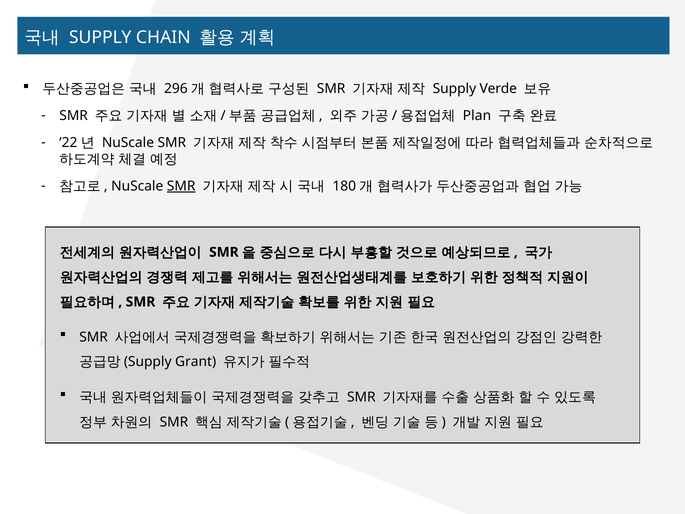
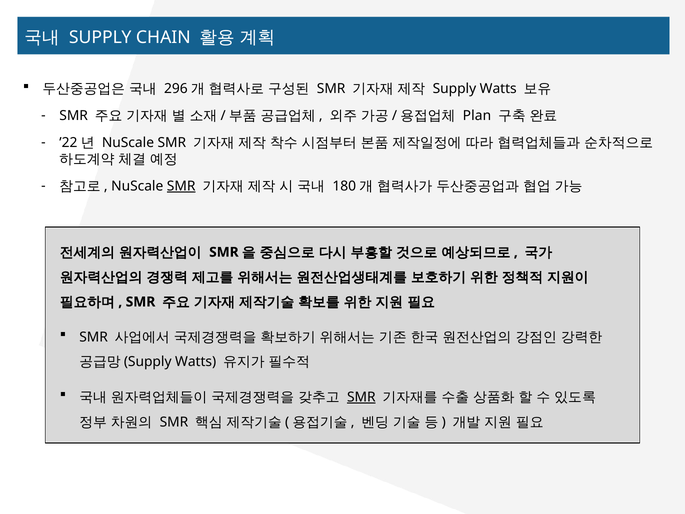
Supply Verde: Verde -> Watts (498, 89)
Grant: Grant -> Watts (196, 362)
SMR underline: none -> present (361, 397)
